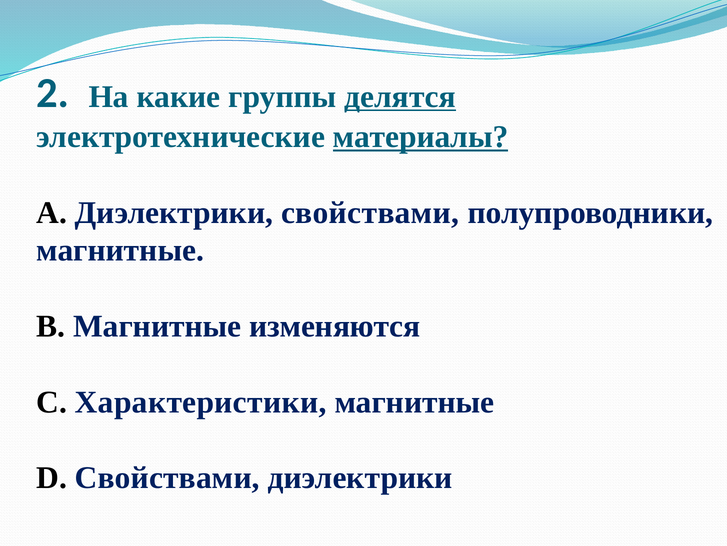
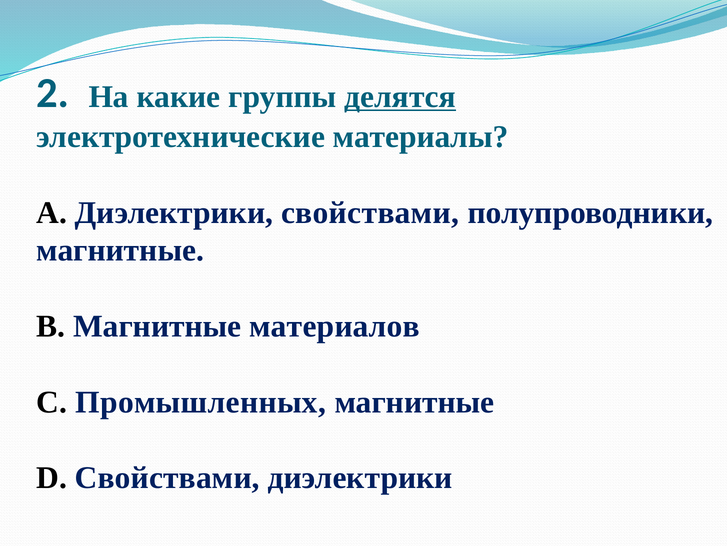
материалы underline: present -> none (421, 137)
изменяются: изменяются -> материалов (335, 326)
Характеристики: Характеристики -> Промышленных (201, 402)
